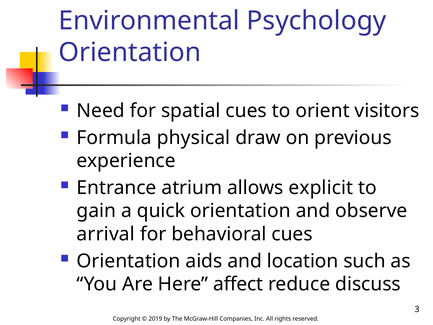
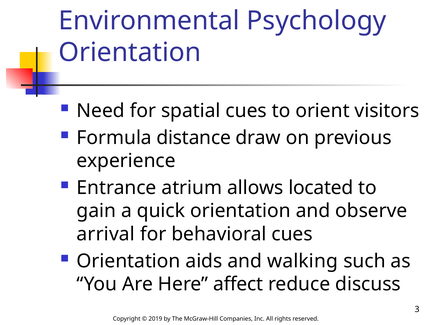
physical: physical -> distance (194, 138)
explicit: explicit -> located (321, 188)
location: location -> walking (303, 261)
